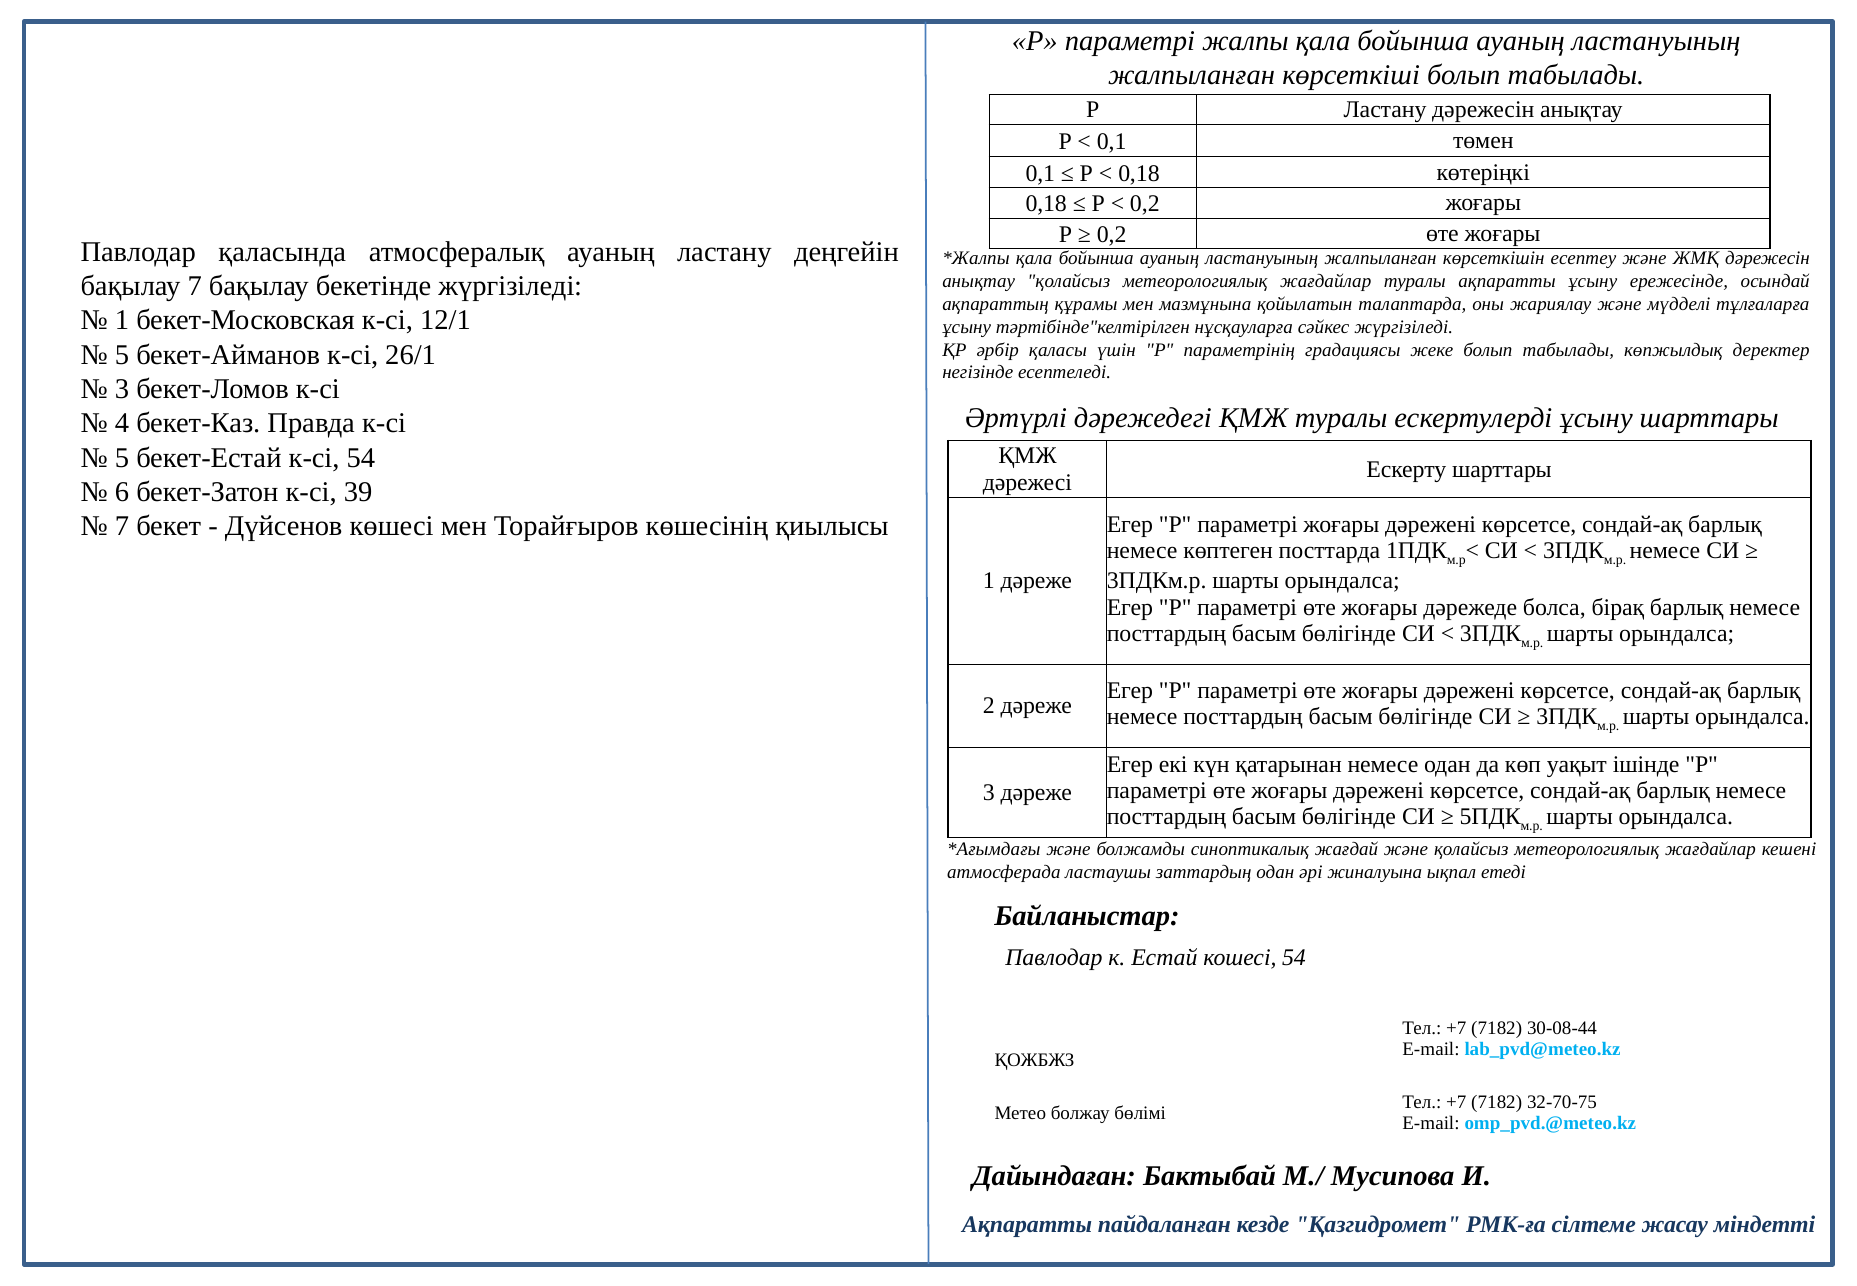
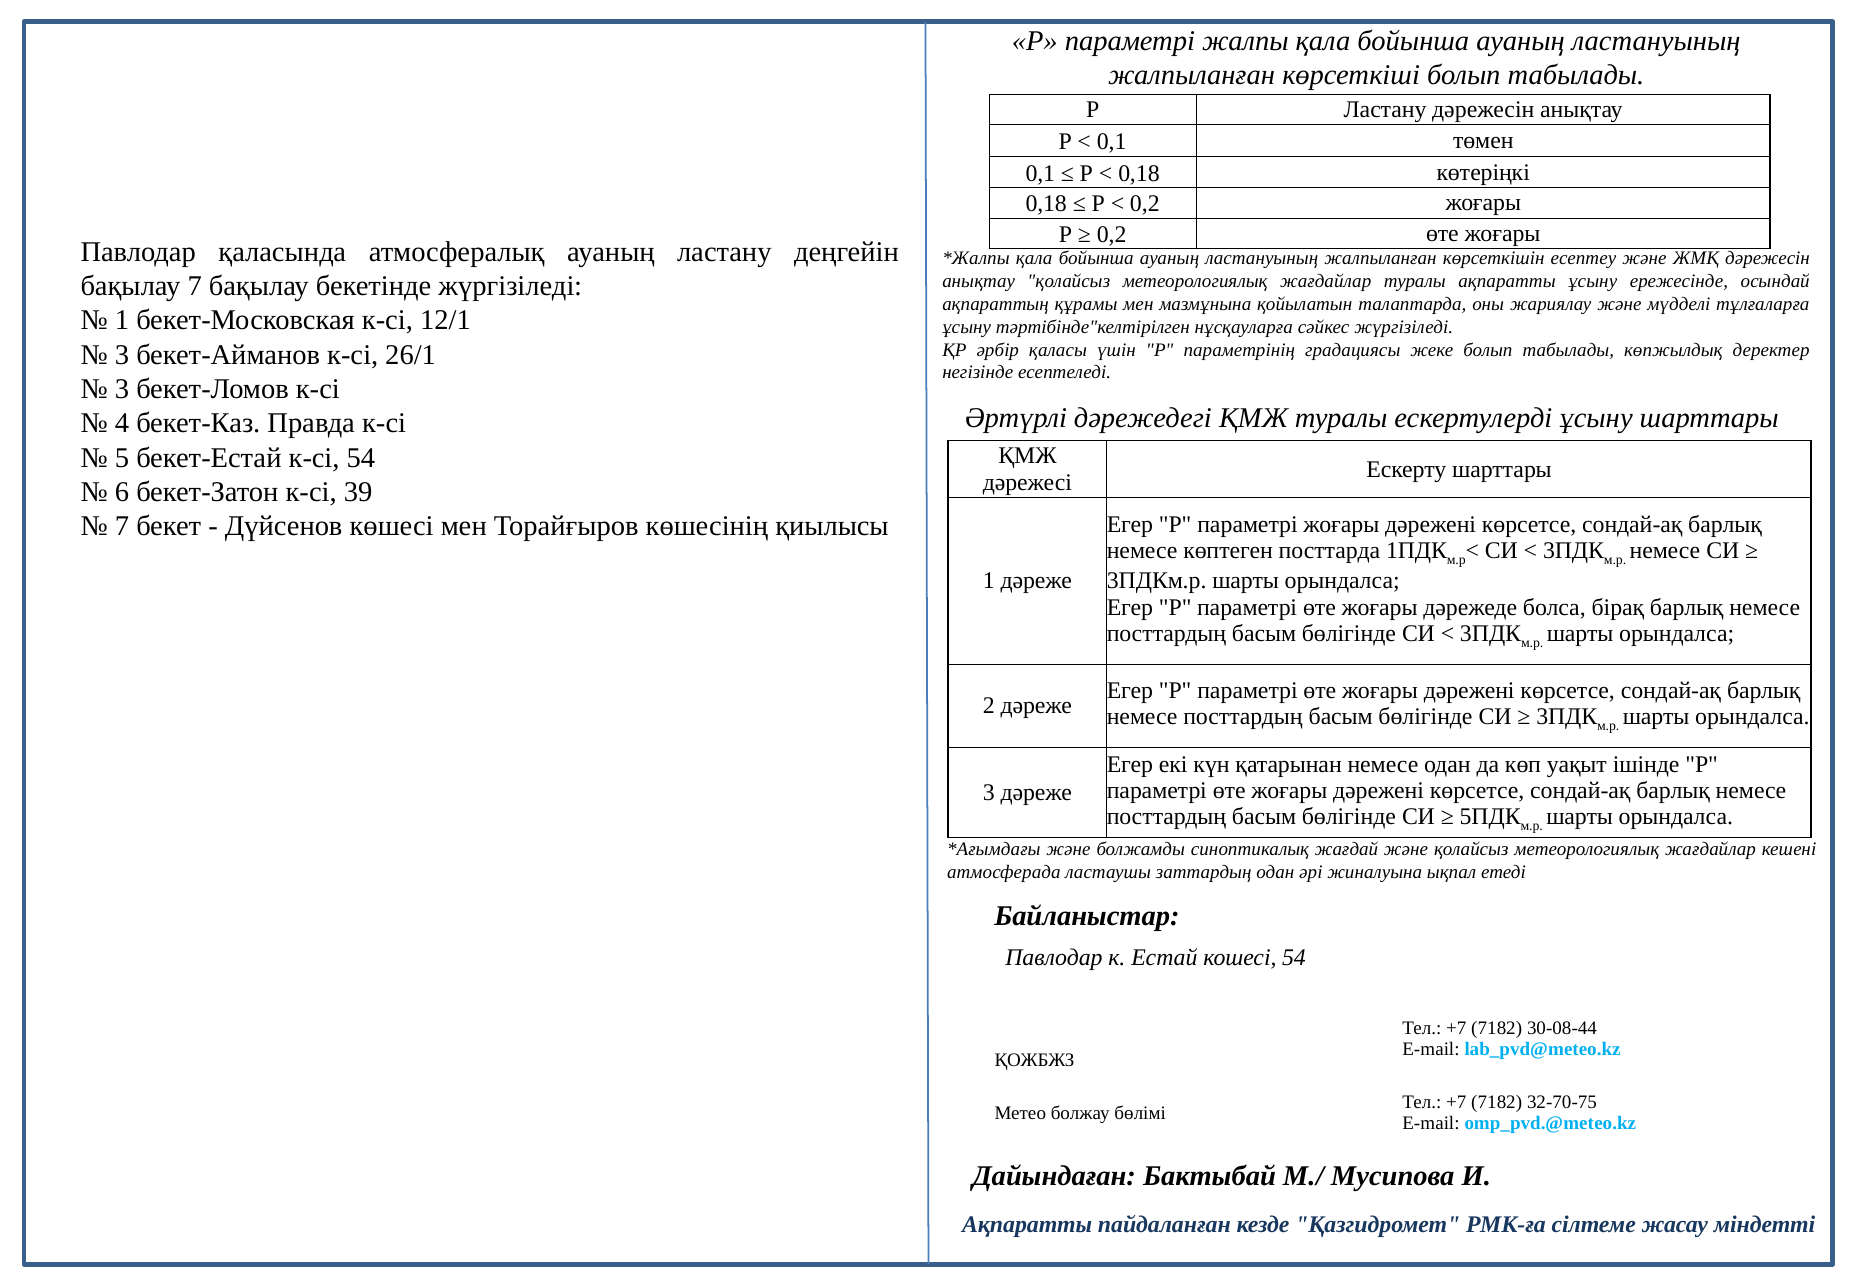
5: 5 -> 3 (122, 355)
